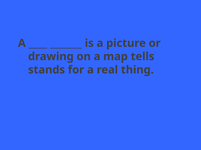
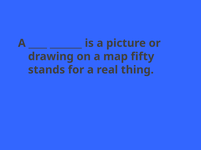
tells: tells -> fifty (142, 57)
